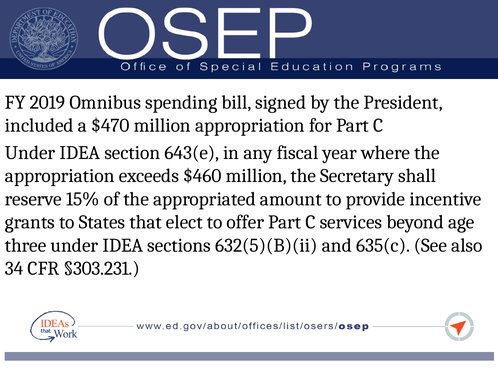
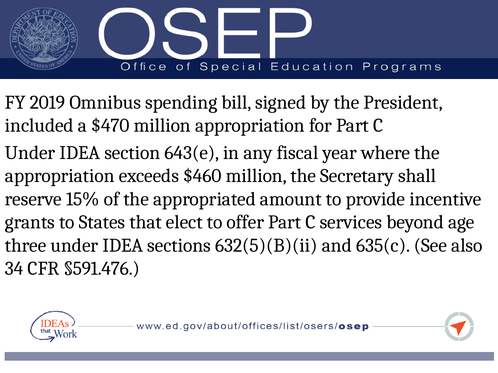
§303.231: §303.231 -> §591.476 (102, 269)
